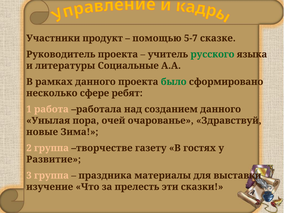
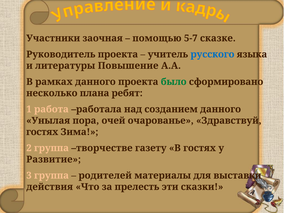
продукт: продукт -> заочная (103, 38)
русского colour: green -> blue (212, 54)
Социальные: Социальные -> Повышение (128, 66)
сфере: сфере -> плана (95, 93)
новые: новые -> гостях (42, 132)
праздника: праздника -> родителей (105, 175)
изучение: изучение -> действия (50, 187)
